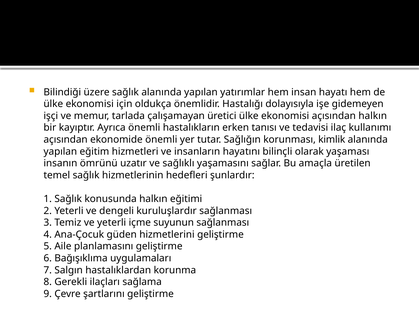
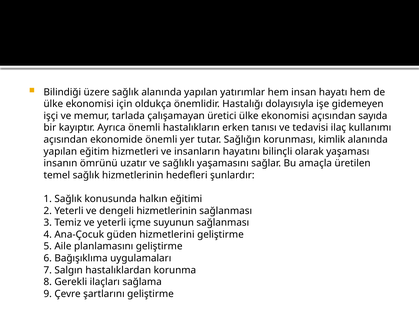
açısından halkın: halkın -> sayıda (373, 116)
dengeli kuruluşlardır: kuruluşlardır -> hizmetlerinin (167, 211)
